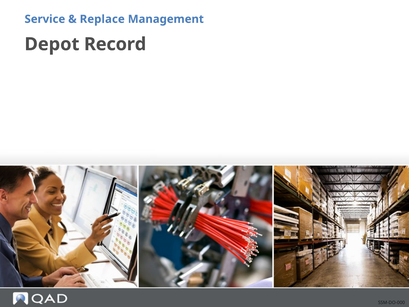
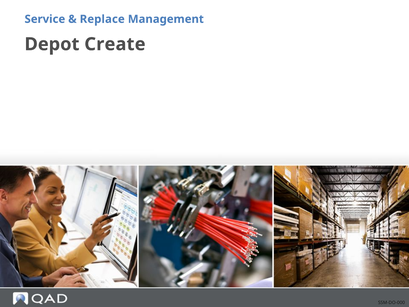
Record: Record -> Create (115, 44)
